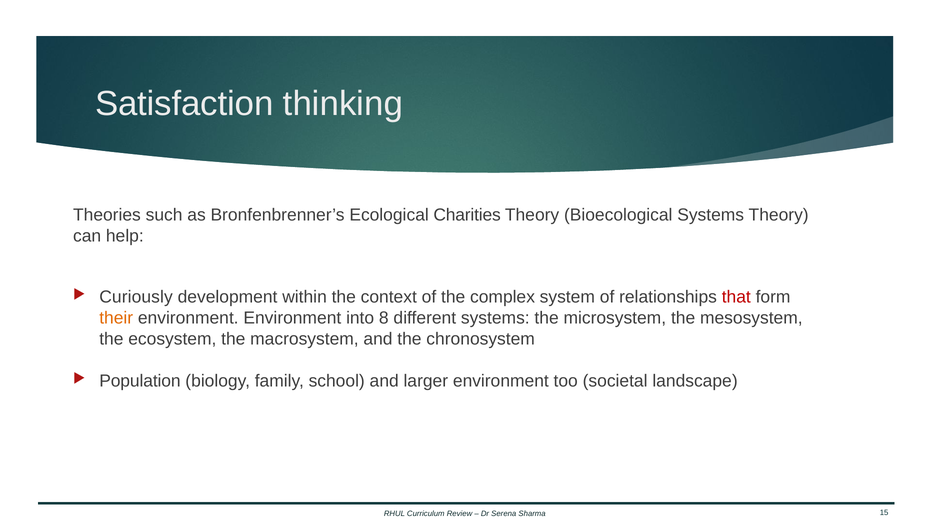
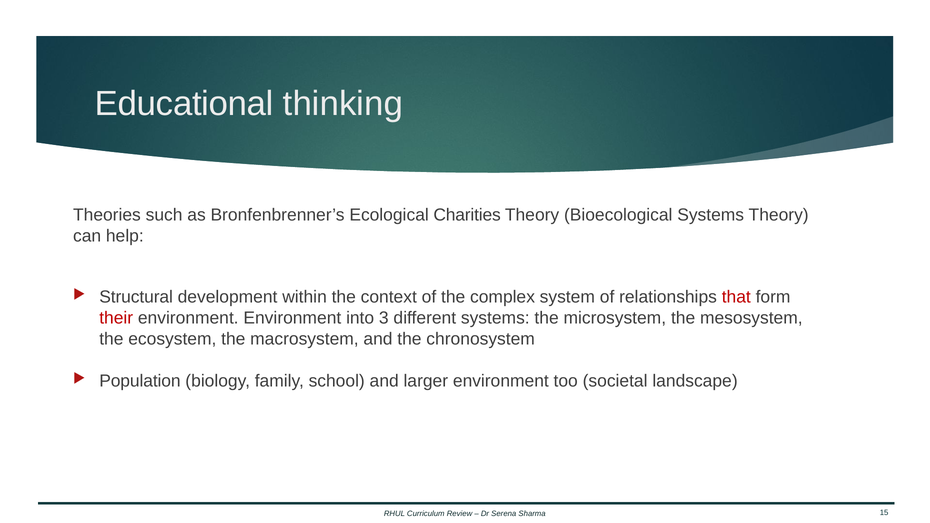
Satisfaction: Satisfaction -> Educational (184, 104)
Curiously: Curiously -> Structural (136, 297)
their colour: orange -> red (116, 318)
8: 8 -> 3 (384, 318)
